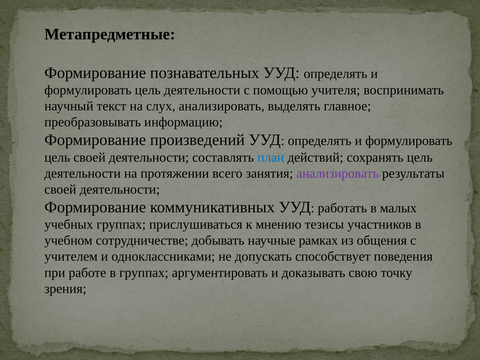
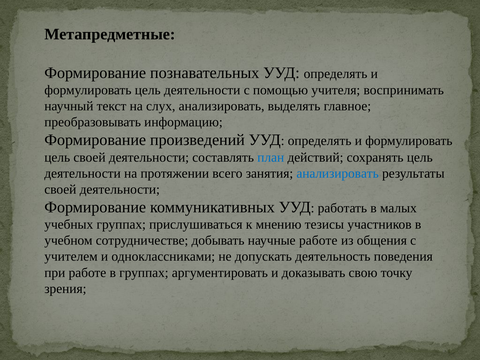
анализировать colour: purple -> blue (338, 173)
научные рамках: рамках -> работе (318, 241)
способствует: способствует -> деятельность (333, 257)
